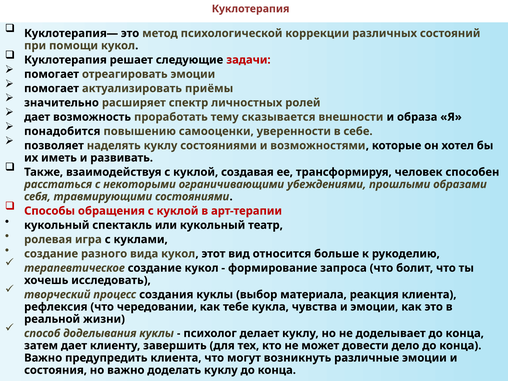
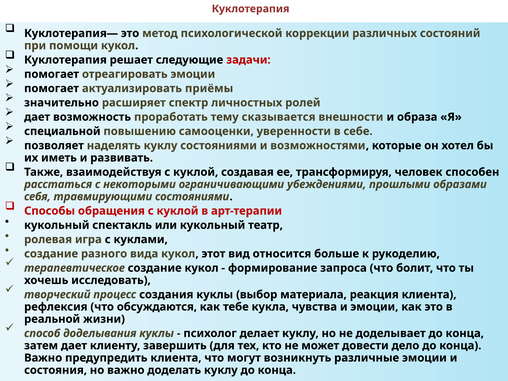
понадобится: понадобится -> специальной (62, 131)
чередовании: чередовании -> обсуждаются (157, 307)
